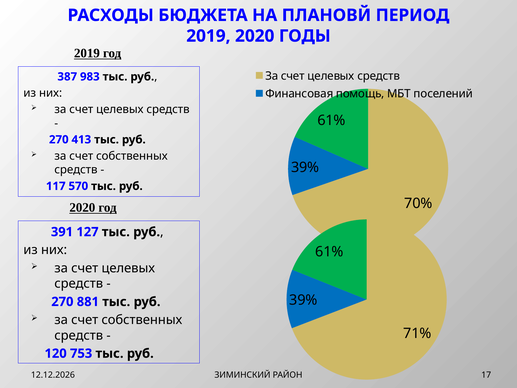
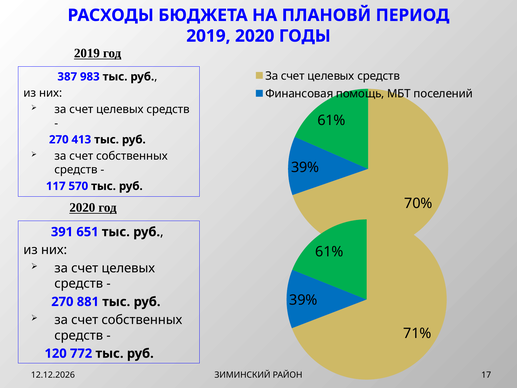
127: 127 -> 651 (87, 232)
753: 753 -> 772 (81, 353)
